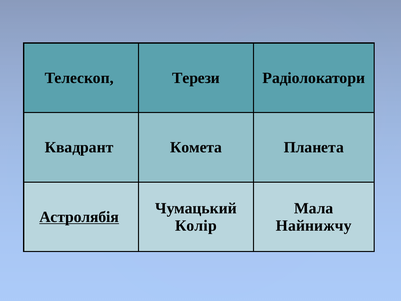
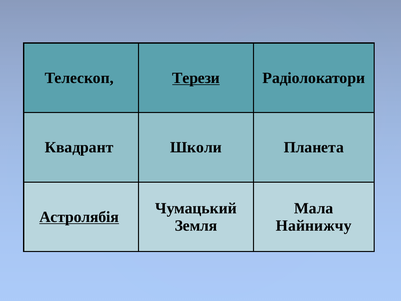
Терези underline: none -> present (196, 78)
Комета: Комета -> Школи (196, 147)
Колір: Колір -> Земля (196, 225)
